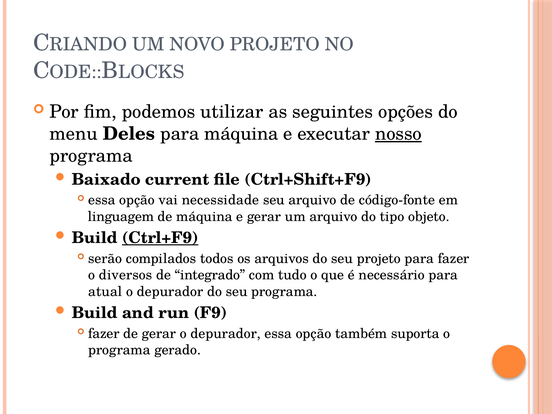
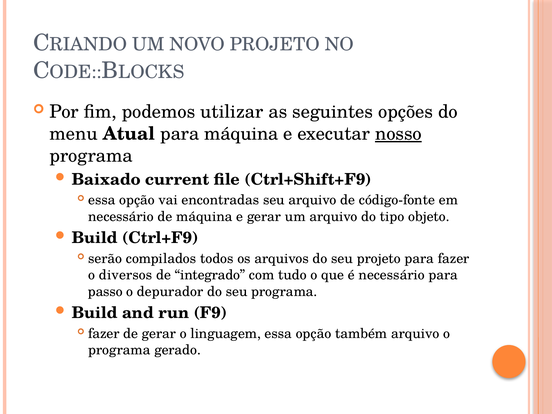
Deles: Deles -> Atual (129, 134)
necessidade: necessidade -> encontradas (220, 200)
linguagem: linguagem -> necessário (121, 217)
Ctrl+F9 underline: present -> none (160, 238)
atual: atual -> passo (105, 292)
gerar o depurador: depurador -> linguagem (226, 333)
também suporta: suporta -> arquivo (415, 333)
